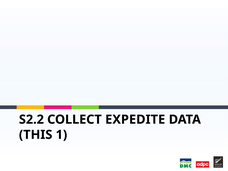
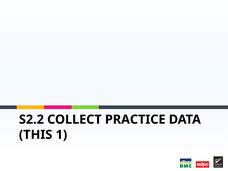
EXPEDITE: EXPEDITE -> PRACTICE (135, 120)
